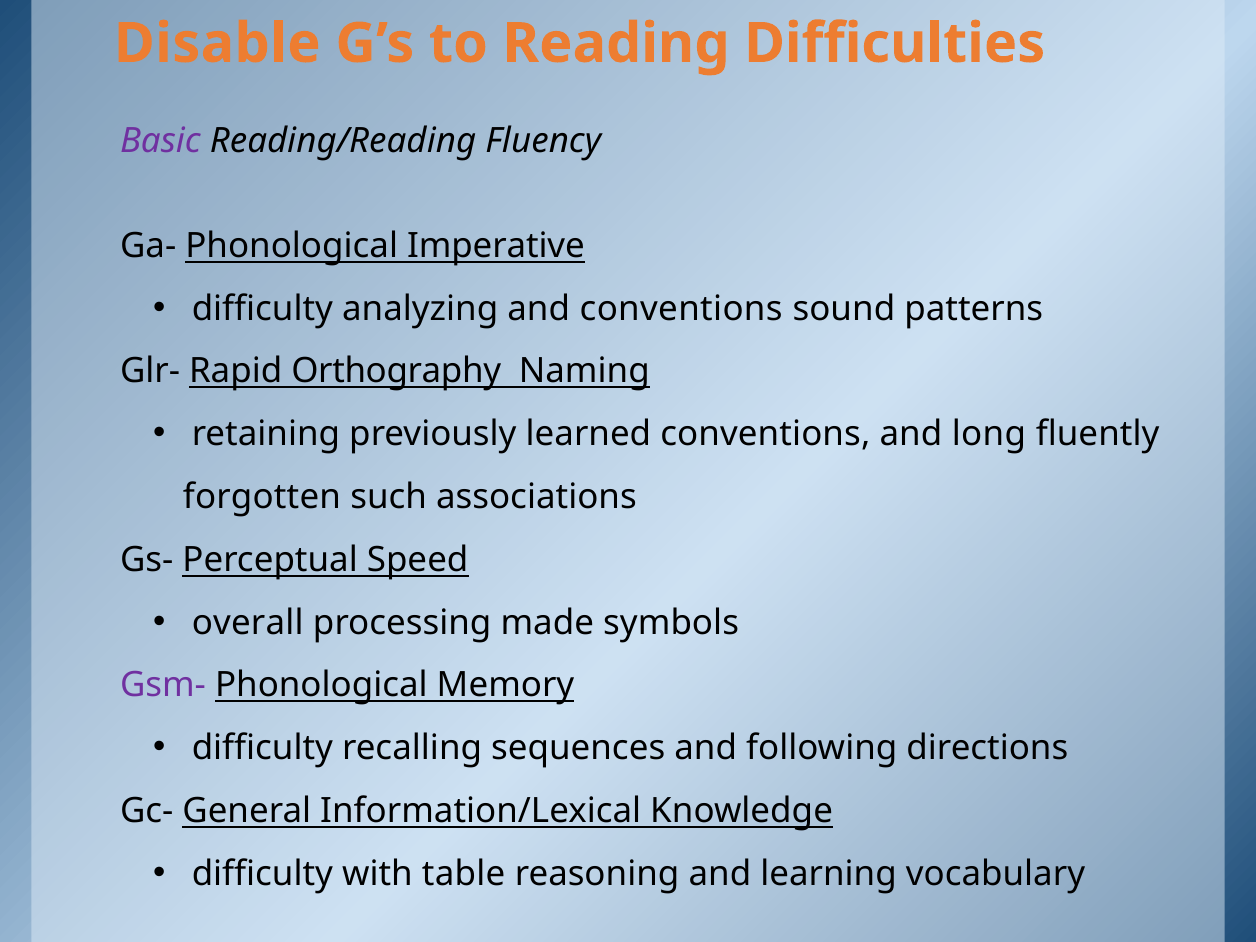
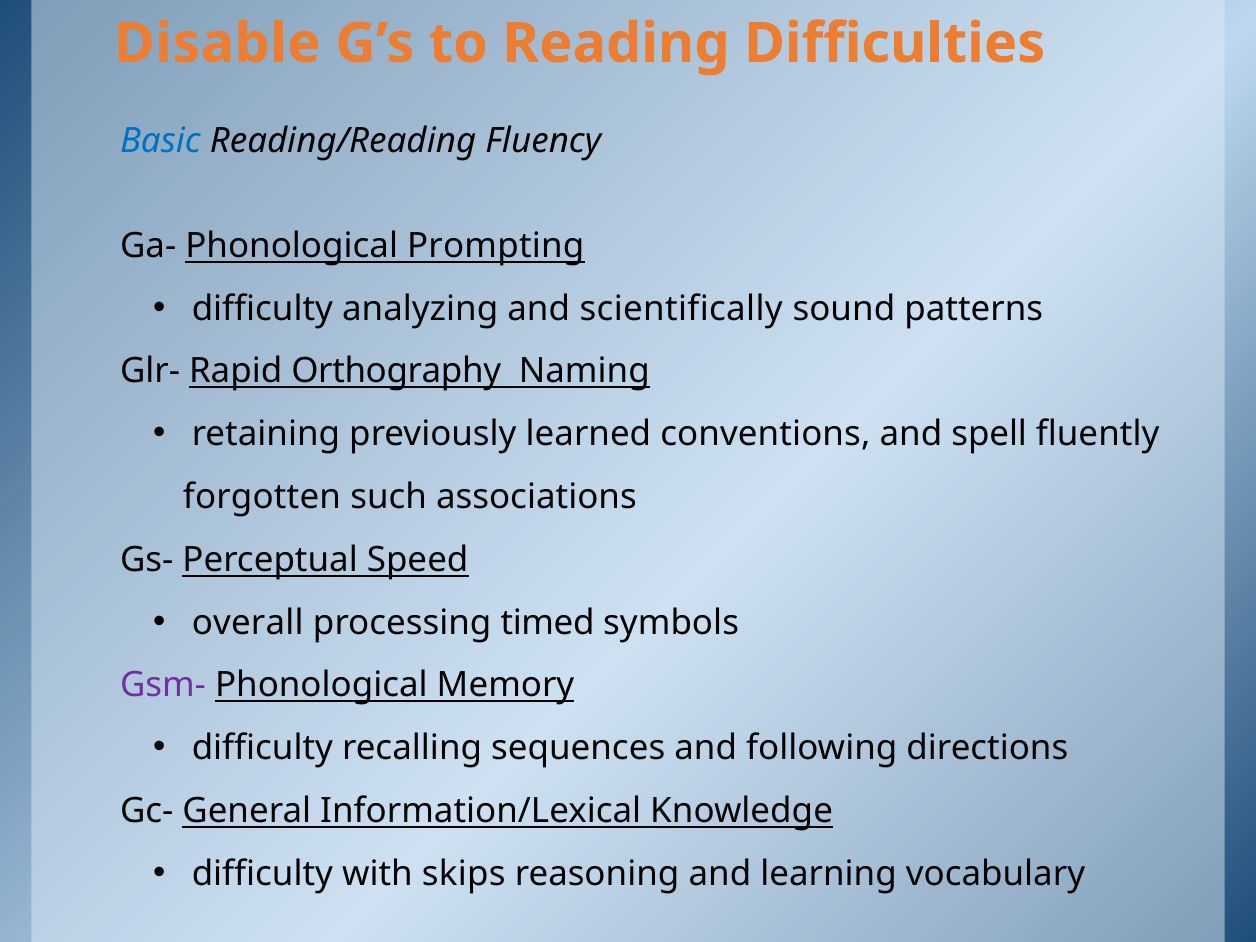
Basic colour: purple -> blue (160, 141)
Imperative: Imperative -> Prompting (496, 246)
and conventions: conventions -> scientifically (681, 309)
long: long -> spell (989, 434)
made: made -> timed (548, 623)
table: table -> skips (464, 874)
